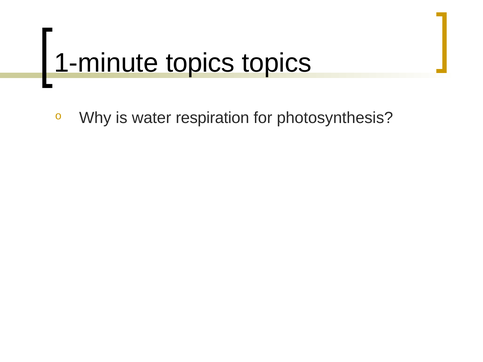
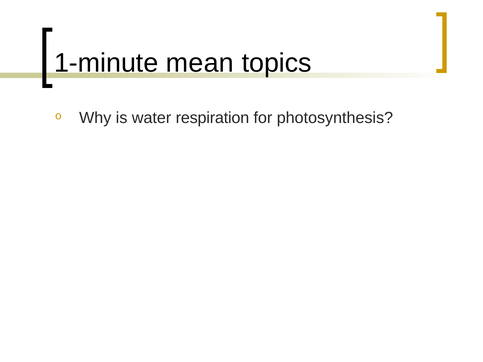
1-minute topics: topics -> mean (200, 63)
